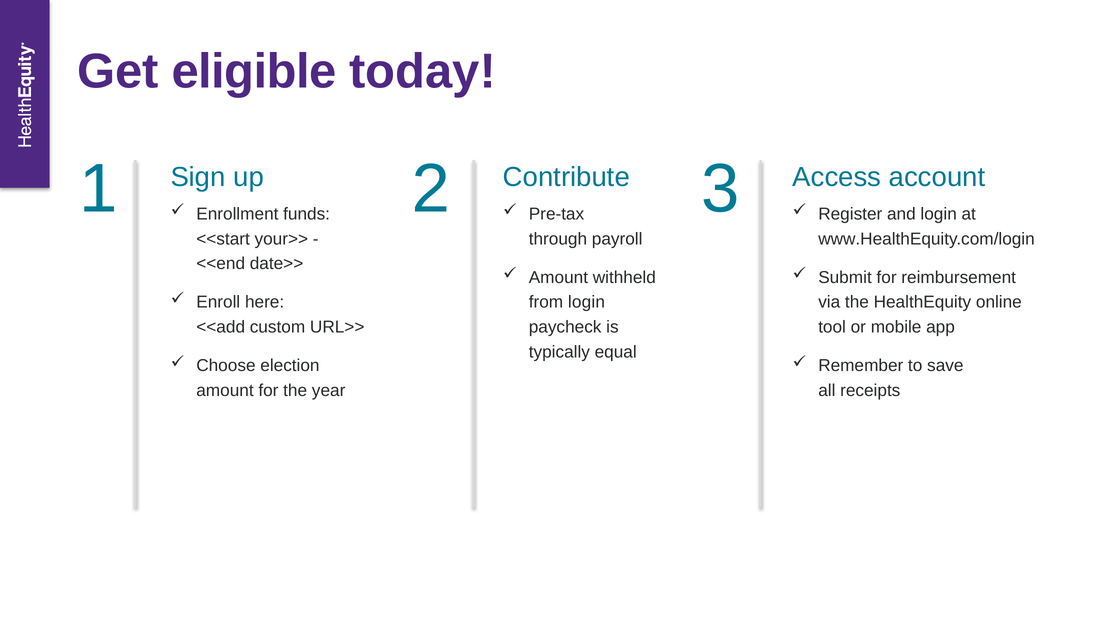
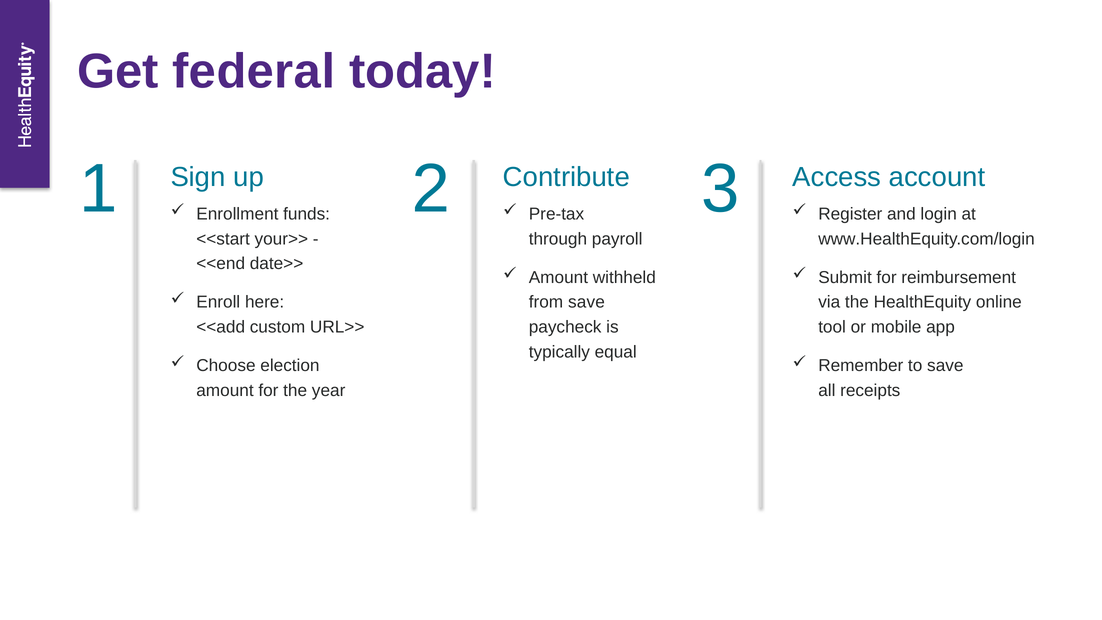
eligible: eligible -> federal (254, 72)
from login: login -> save (586, 302)
